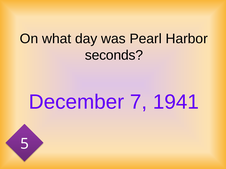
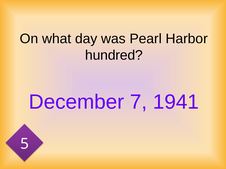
seconds: seconds -> hundred (114, 55)
